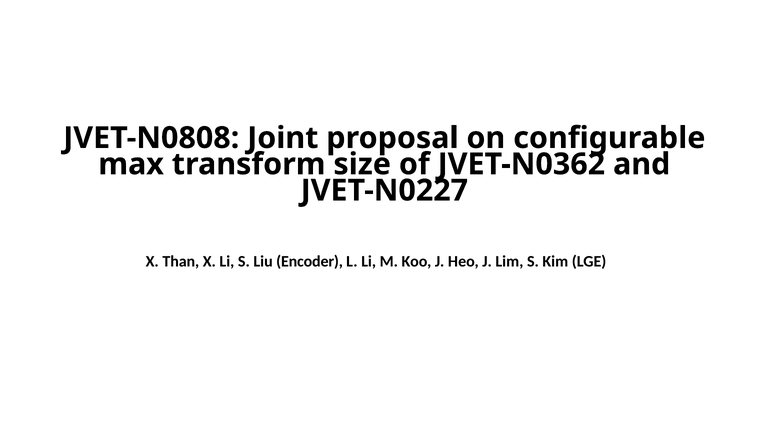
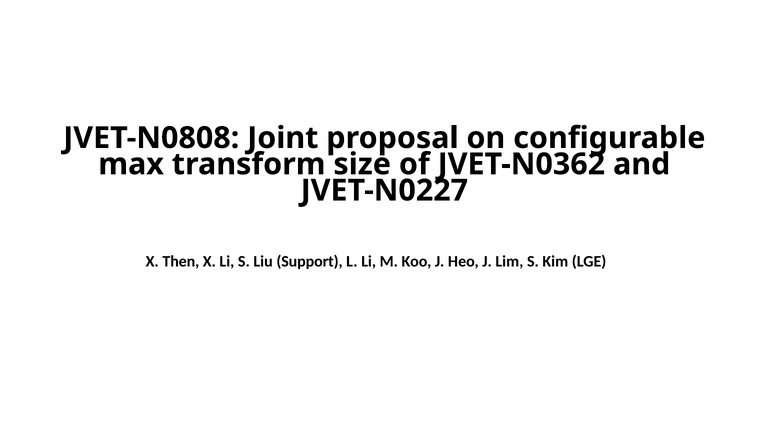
Than: Than -> Then (181, 262)
Encoder: Encoder -> Support (310, 262)
